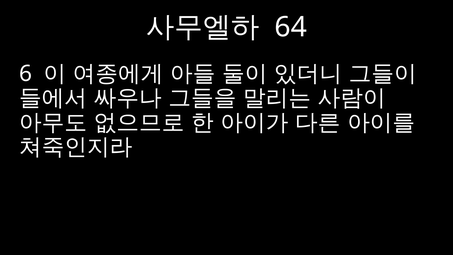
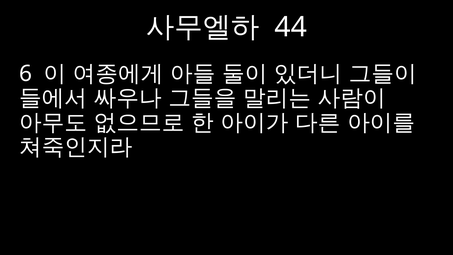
64: 64 -> 44 (291, 27)
